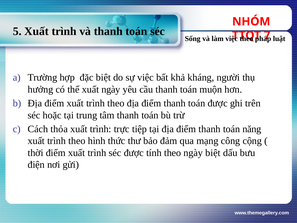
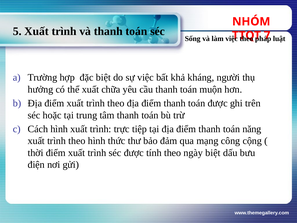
xuất ngày: ngày -> chữa (111, 89)
Cách thỏa: thỏa -> hình (59, 129)
